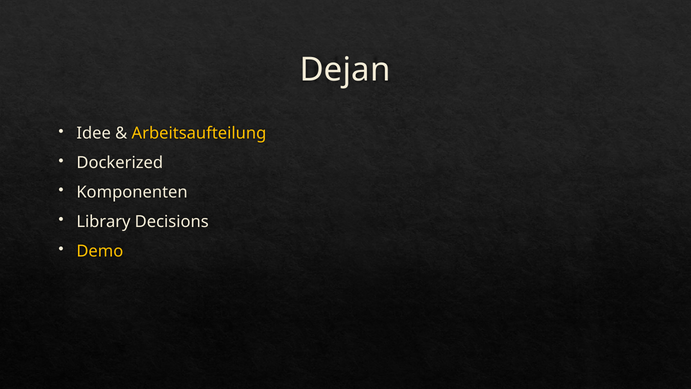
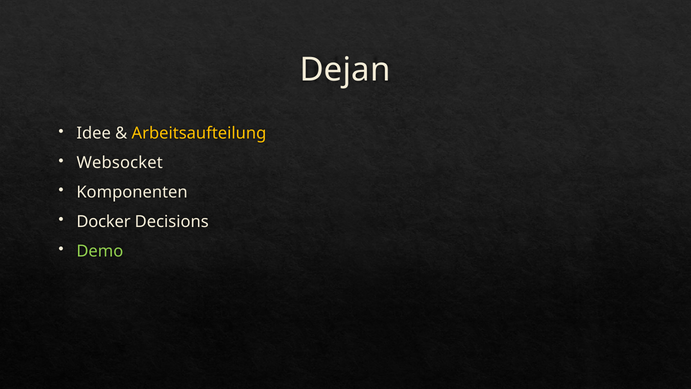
Dockerized: Dockerized -> Websocket (120, 163)
Library: Library -> Docker (104, 222)
Demo colour: yellow -> light green (100, 251)
